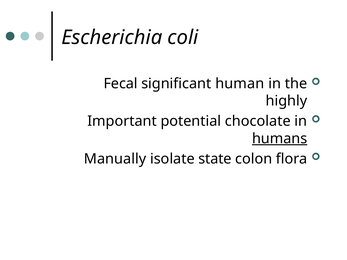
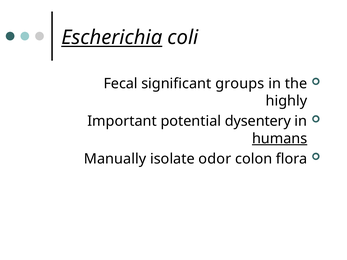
Escherichia underline: none -> present (112, 38)
human: human -> groups (240, 84)
chocolate: chocolate -> dysentery (258, 121)
state: state -> odor (215, 159)
